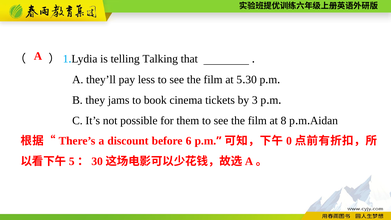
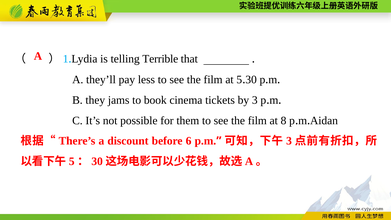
Talking: Talking -> Terrible (160, 59)
0: 0 -> 3 (289, 141)
